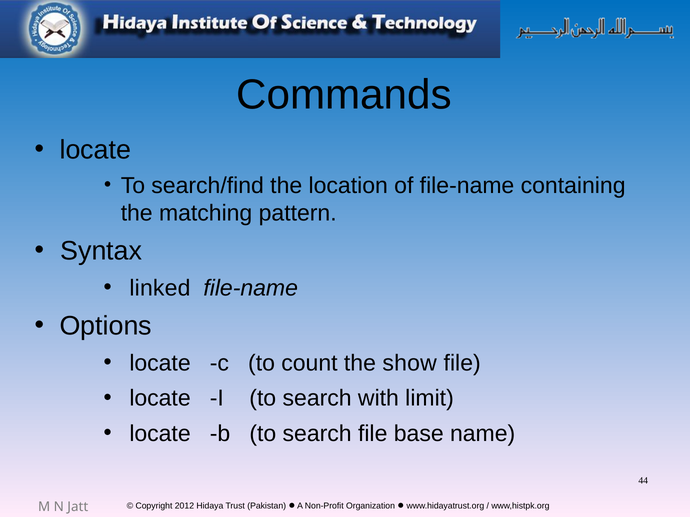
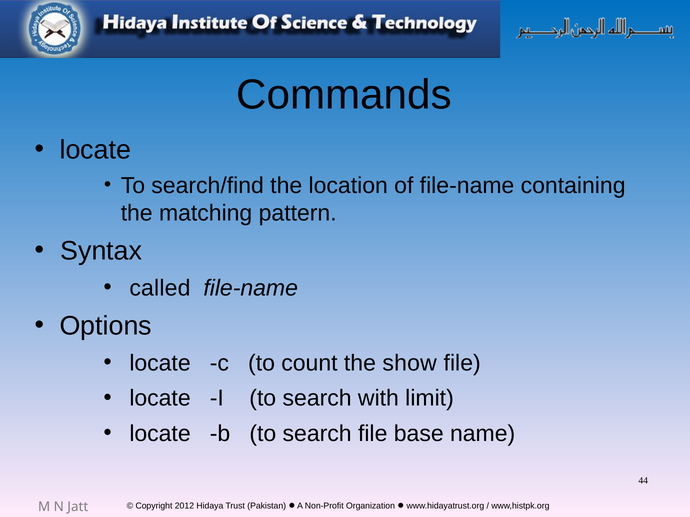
linked: linked -> called (160, 288)
